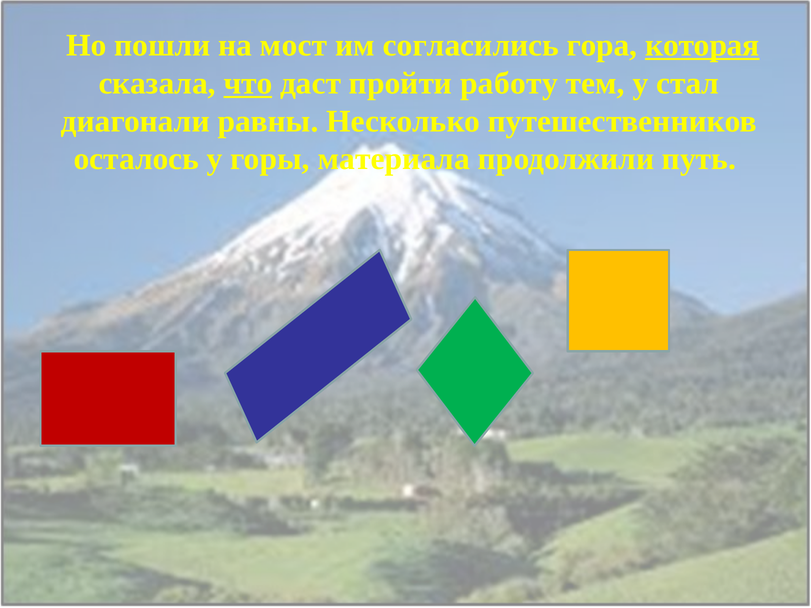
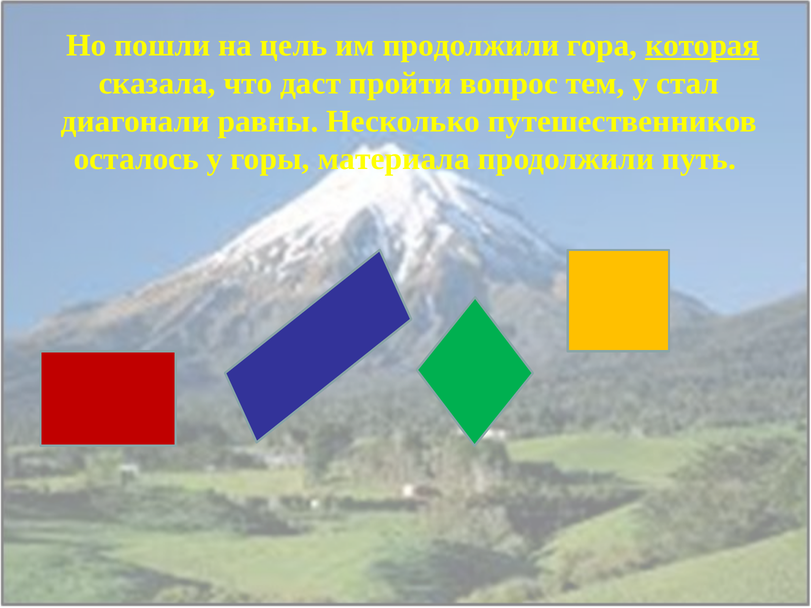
мост: мост -> цель (294, 45)
им согласились: согласились -> продолжили (471, 45)
что underline: present -> none (248, 83)
работу: работу -> вопрос (509, 83)
